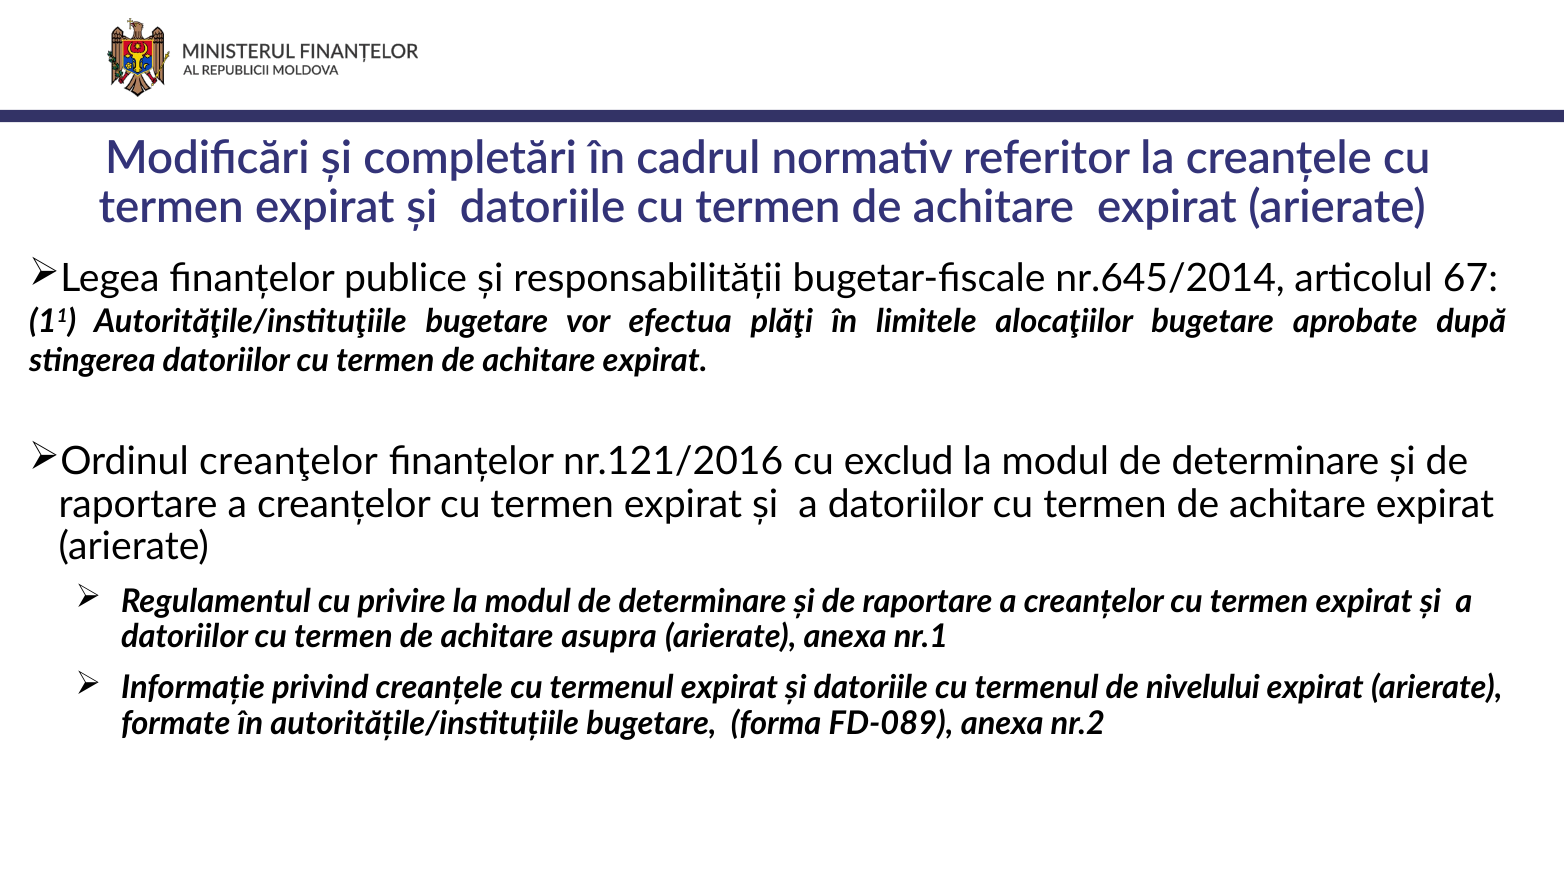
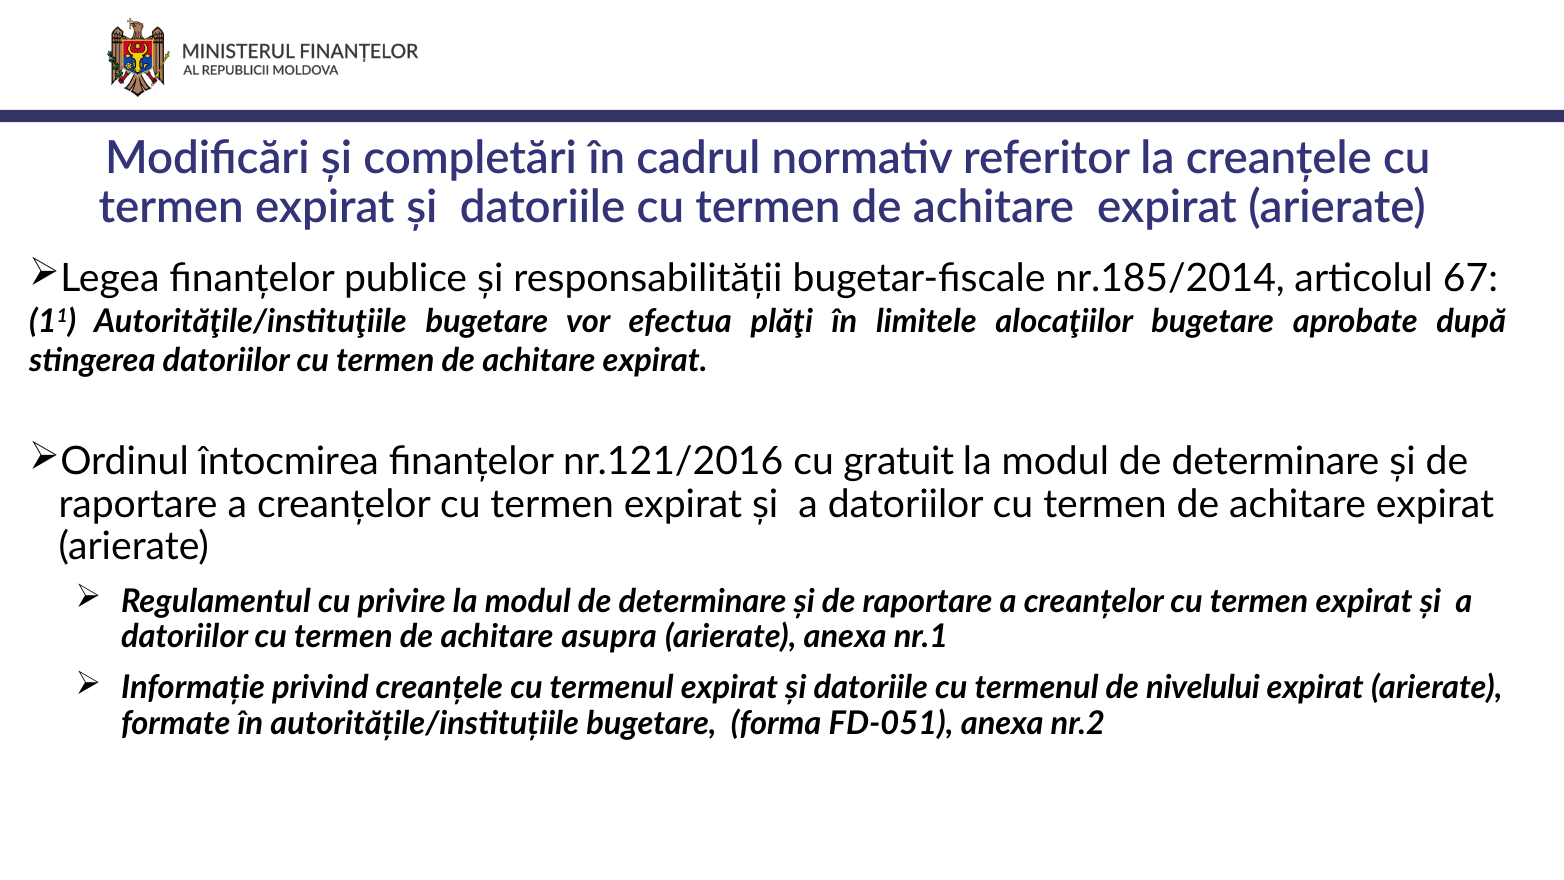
nr.645/2014: nr.645/2014 -> nr.185/2014 (1170, 279)
creanţelor: creanţelor -> întocmirea (289, 462)
exclud: exclud -> gratuit (899, 462)
FD-089: FD-089 -> FD-051 (891, 723)
